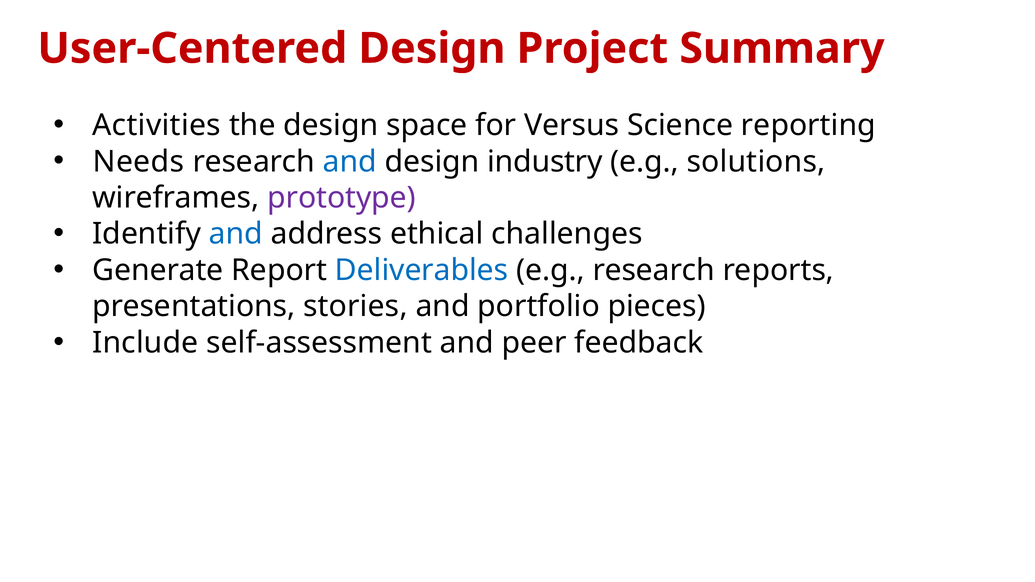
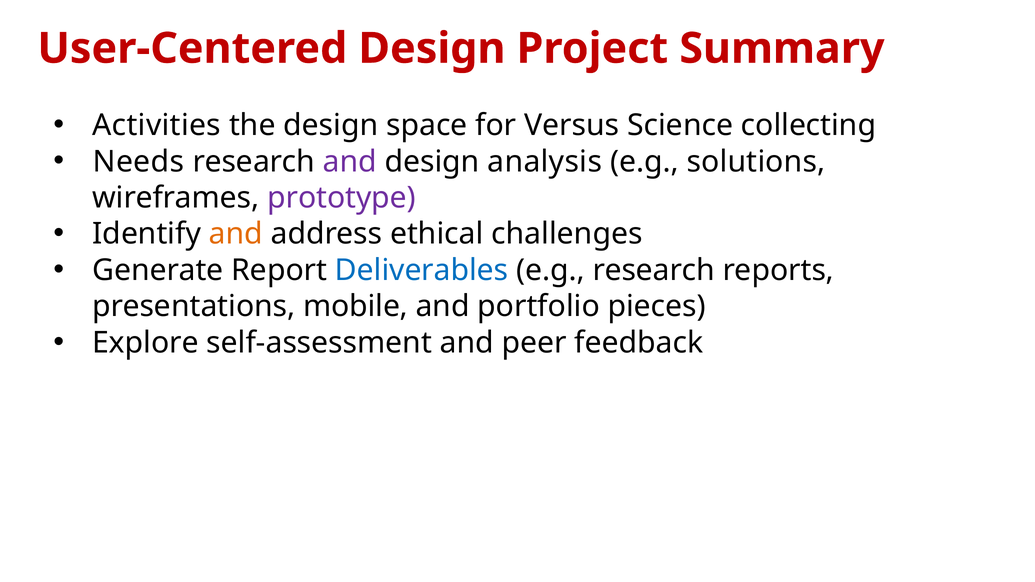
reporting: reporting -> collecting (809, 125)
and colour: blue -> purple (350, 162)
industry: industry -> analysis (545, 162)
and colour: blue -> orange (236, 234)
stories: stories -> mobile (356, 307)
Include: Include -> Explore (145, 343)
